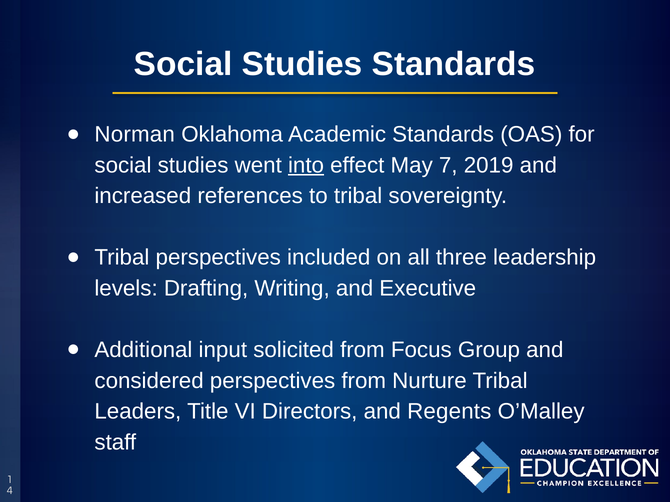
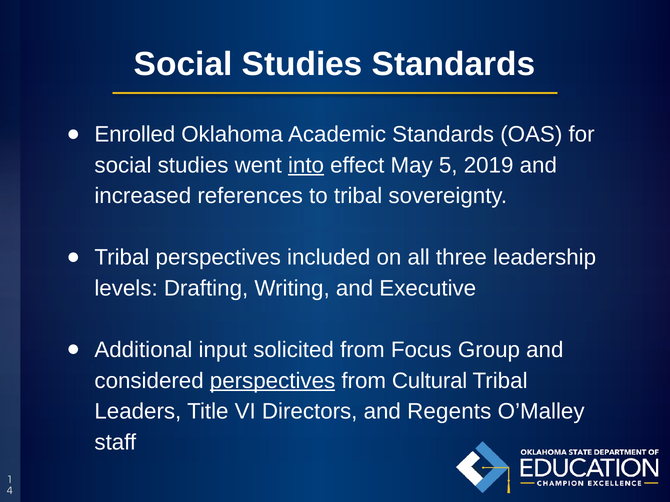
Norman: Norman -> Enrolled (135, 135)
7: 7 -> 5 (448, 165)
perspectives underline: none -> present (273, 381)
Nurture: Nurture -> Cultural (430, 381)
